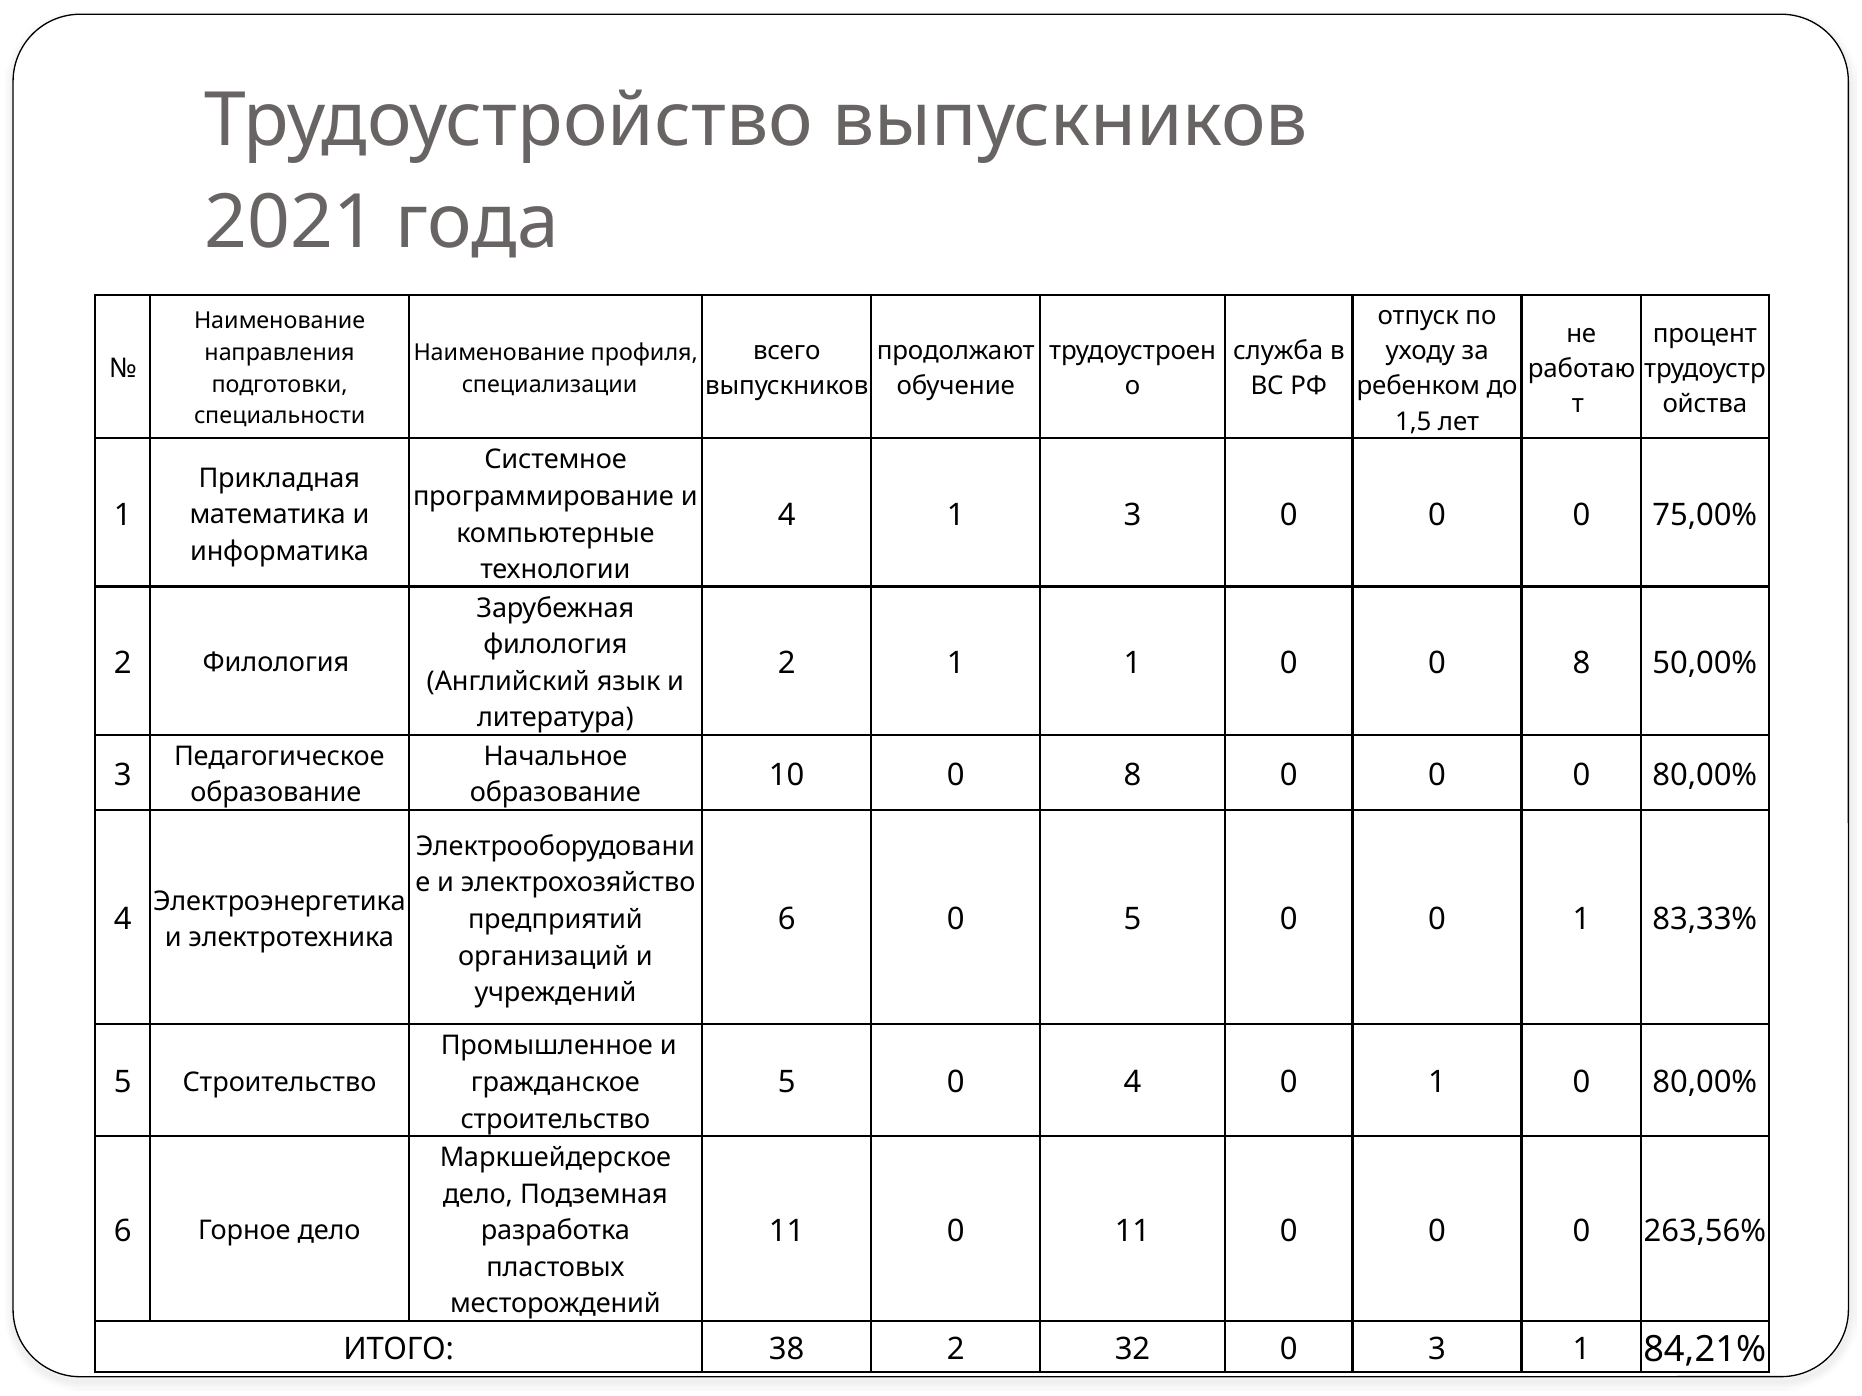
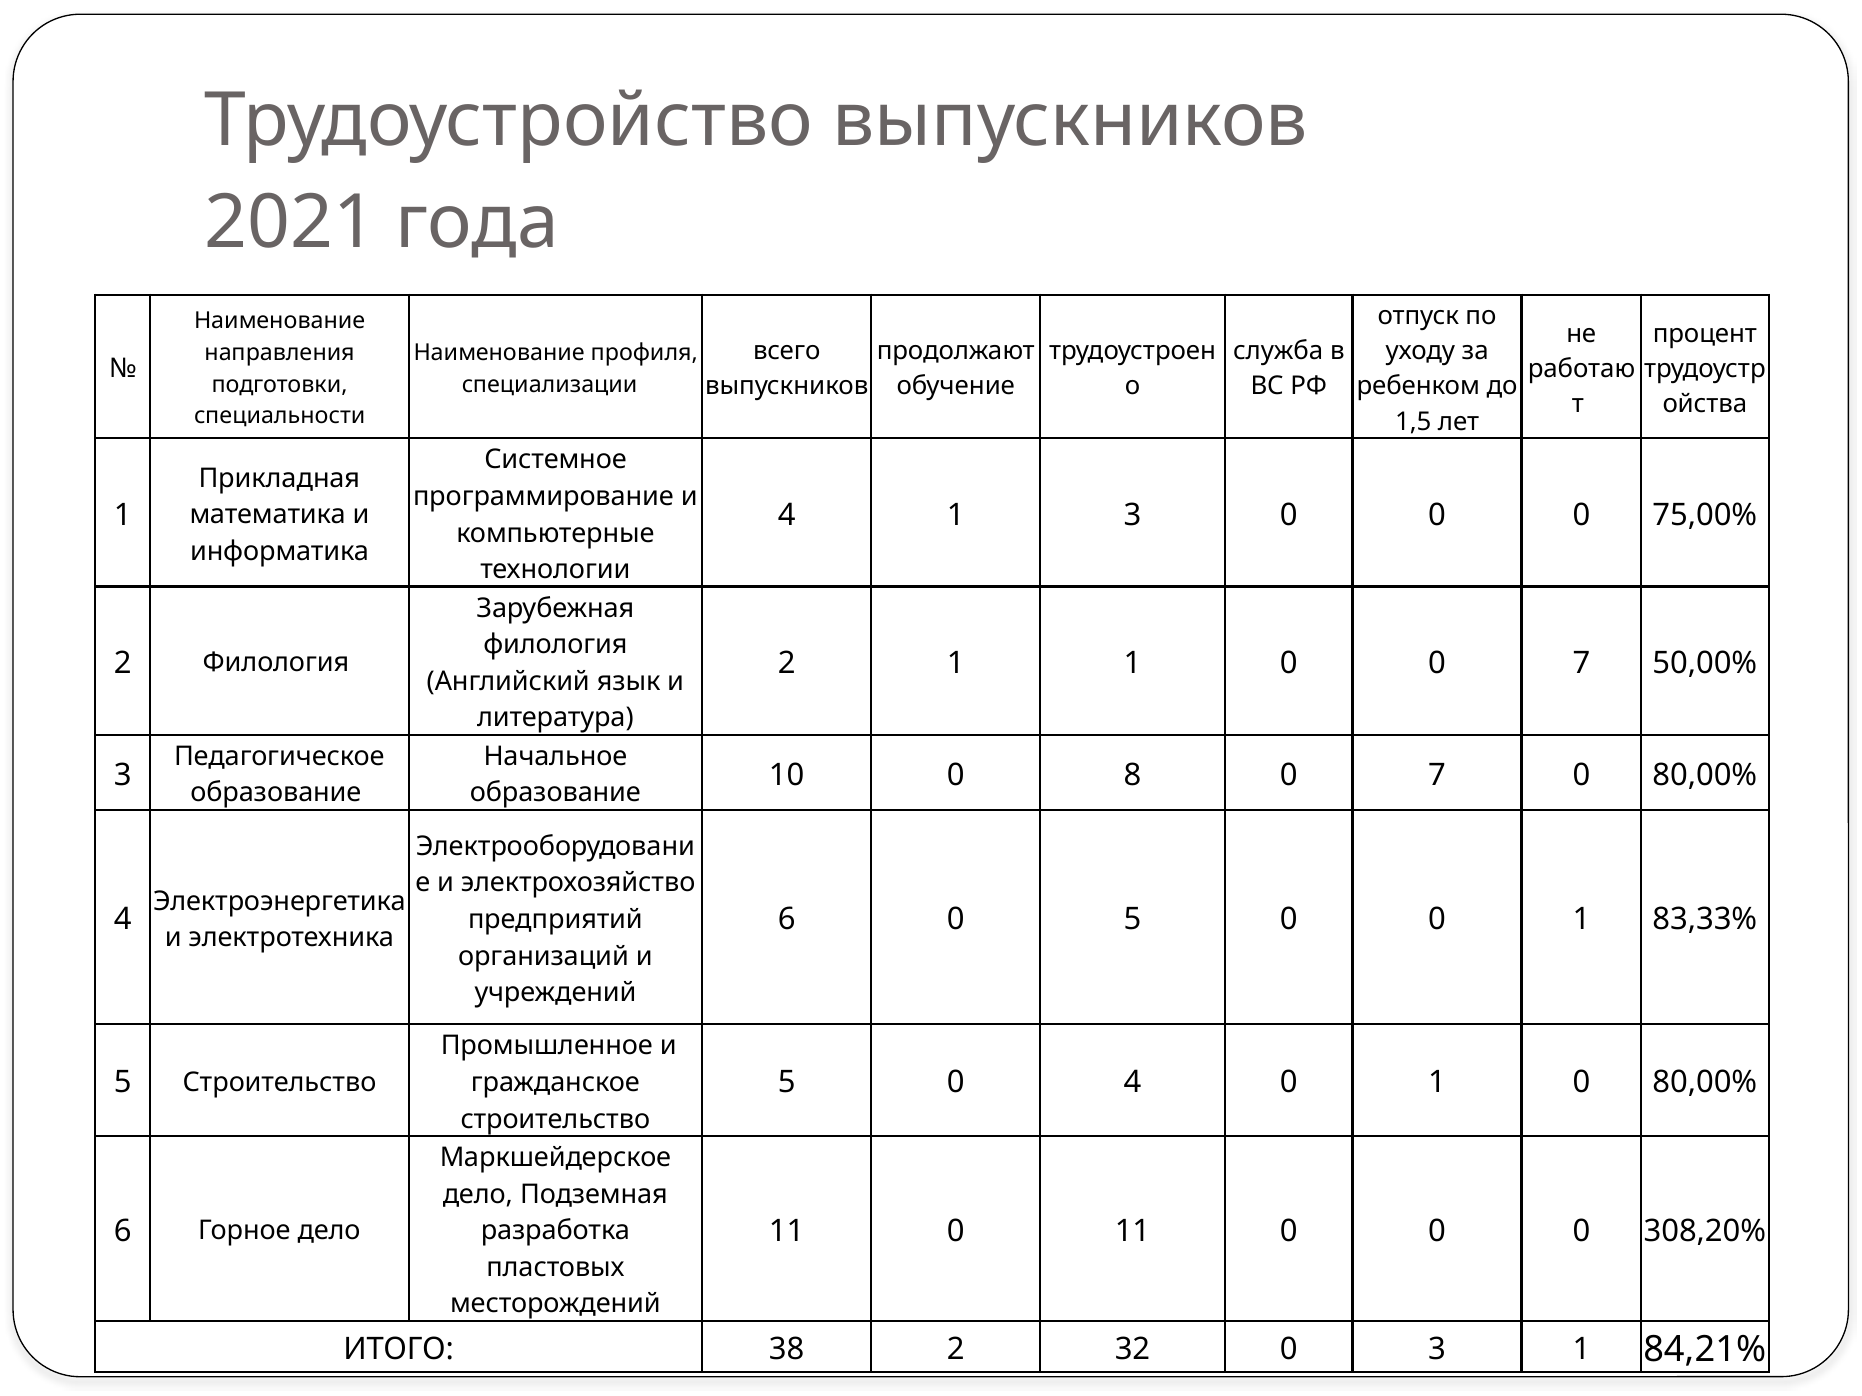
0 0 8: 8 -> 7 (1581, 664)
8 0 0: 0 -> 7 (1437, 775)
263,56%: 263,56% -> 308,20% (1705, 1231)
